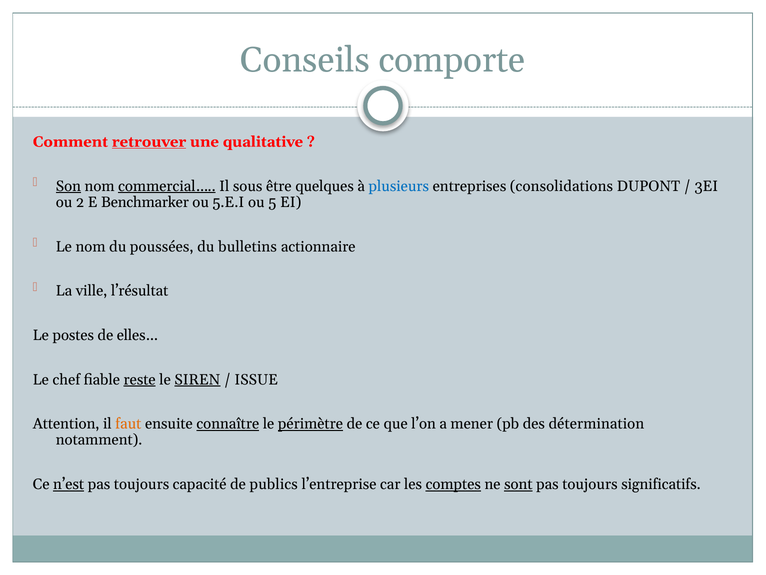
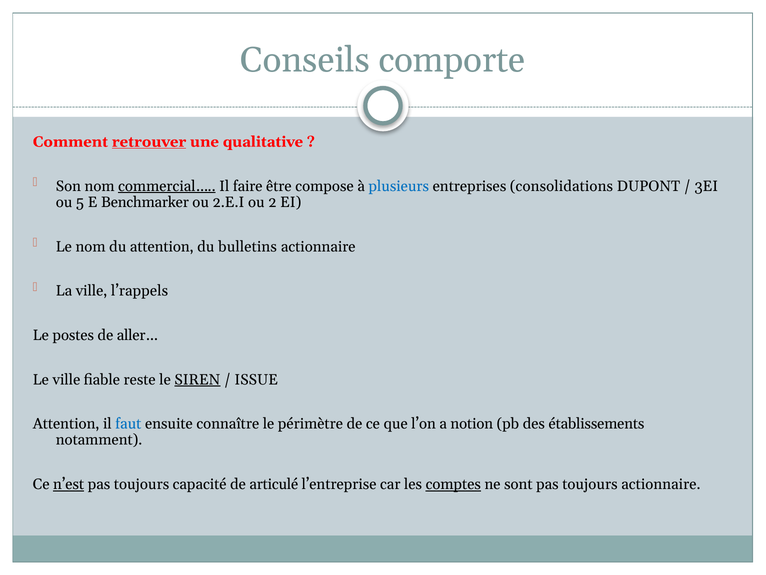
Son underline: present -> none (68, 186)
sous: sous -> faire (248, 186)
quelques: quelques -> compose (325, 186)
2: 2 -> 5 (80, 202)
5.E.I: 5.E.I -> 2.E.I (228, 202)
5: 5 -> 2 (272, 202)
du poussées: poussées -> attention (162, 246)
l’résultat: l’résultat -> l’rappels (140, 291)
elles…: elles… -> aller… (137, 335)
Le chef: chef -> ville (66, 379)
reste underline: present -> none (140, 379)
faut colour: orange -> blue (128, 424)
connaître underline: present -> none (228, 424)
périmètre underline: present -> none (310, 424)
mener: mener -> notion (472, 424)
détermination: détermination -> établissements (596, 424)
publics: publics -> articulé (274, 484)
sont underline: present -> none (518, 484)
toujours significatifs: significatifs -> actionnaire (661, 484)
